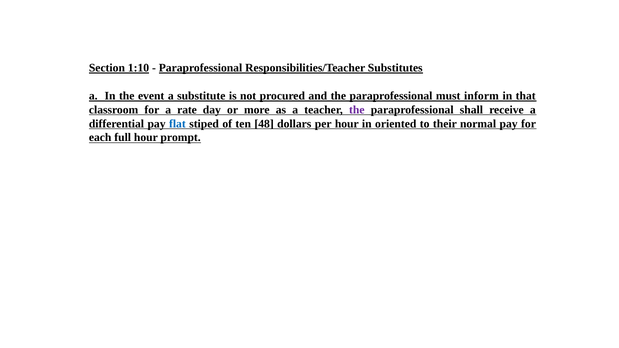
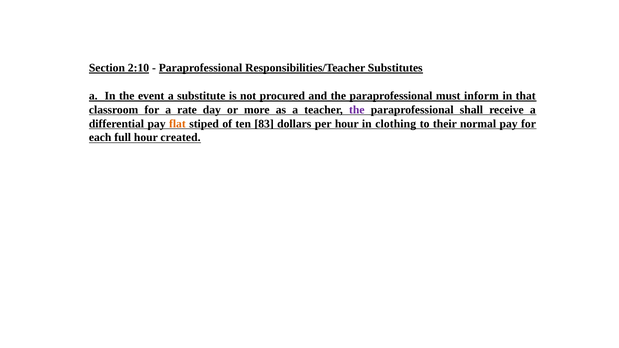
1:10: 1:10 -> 2:10 (138, 68)
flat colour: blue -> orange (177, 124)
48: 48 -> 83 (264, 124)
oriented: oriented -> clothing (396, 124)
prompt: prompt -> created (181, 138)
